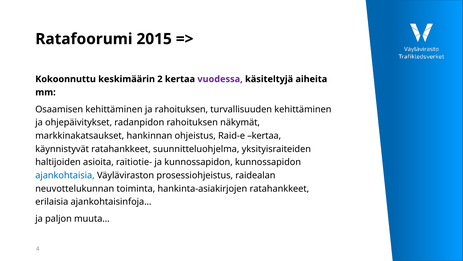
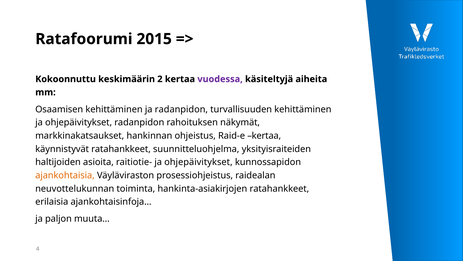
ja rahoituksen: rahoituksen -> radanpidon (181, 109)
raitiotie- ja kunnossapidon: kunnossapidon -> ohjepäivitykset (198, 162)
ajankohtaisia colour: blue -> orange (65, 175)
